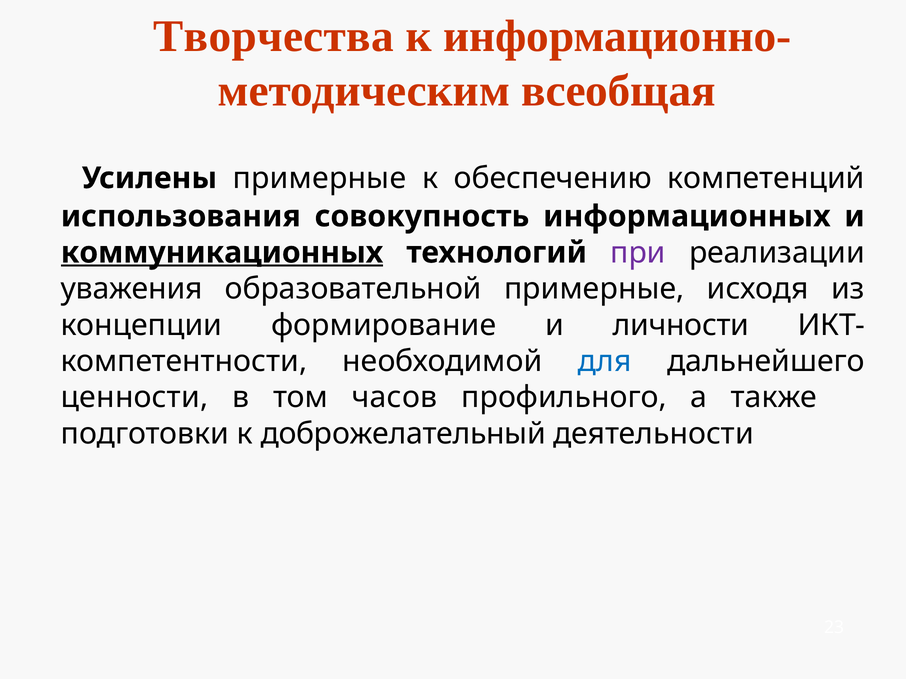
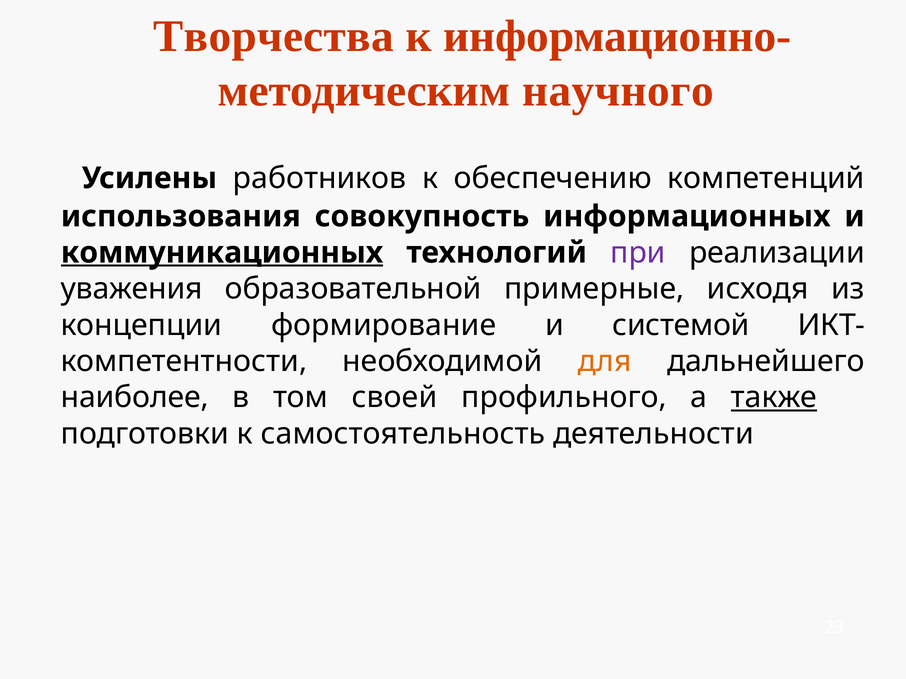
всеобщая: всеобщая -> научного (618, 91)
Усилены примерные: примерные -> работников (320, 178)
личности: личности -> системой (681, 325)
для colour: blue -> orange (605, 362)
ценности: ценности -> наиболее (135, 398)
часов: часов -> своей (395, 398)
также underline: none -> present (774, 398)
доброжелательный: доброжелательный -> самостоятельность (403, 434)
